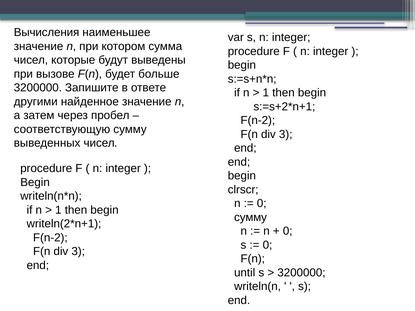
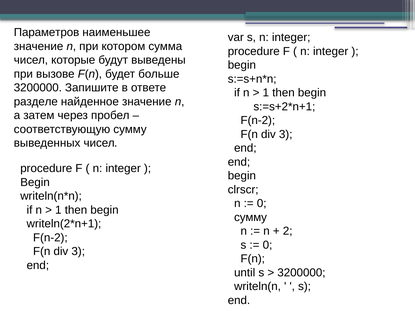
Вычисления: Вычисления -> Параметров (47, 32)
другими: другими -> разделе (36, 102)
0: 0 -> 2 (288, 231)
